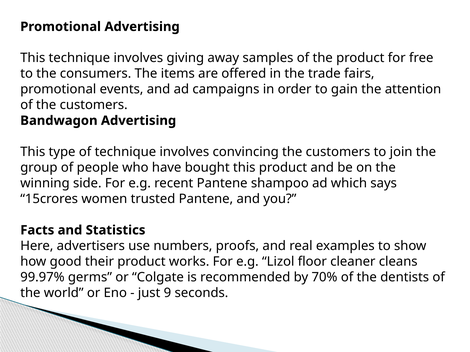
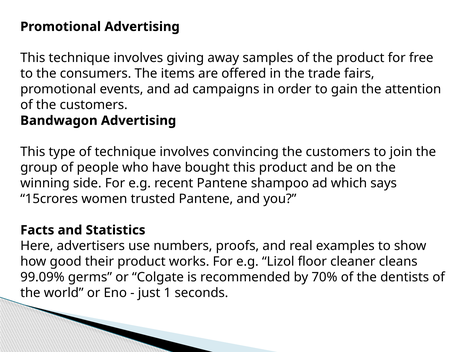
99.97%: 99.97% -> 99.09% (42, 277)
9: 9 -> 1 (167, 293)
